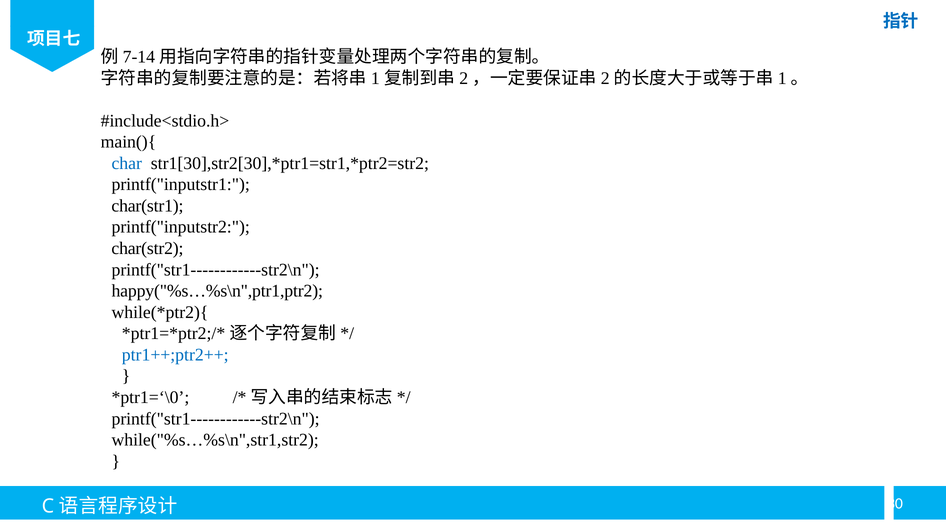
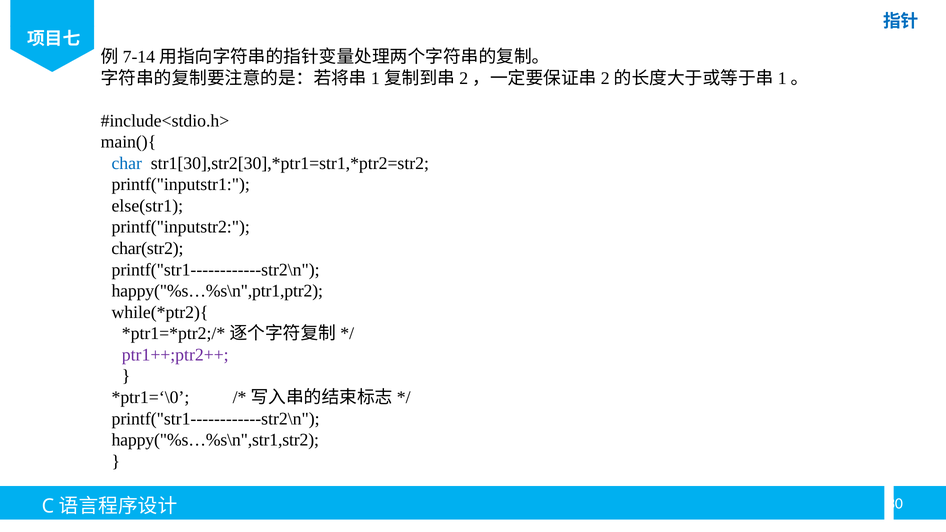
char(str1: char(str1 -> else(str1 (147, 206)
ptr1++;ptr2++ colour: blue -> purple (175, 355)
while("%s…%s\n",str1,str2: while("%s…%s\n",str1,str2 -> happy("%s…%s\n",str1,str2 (215, 440)
